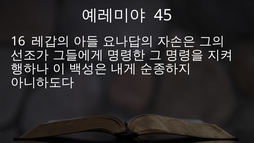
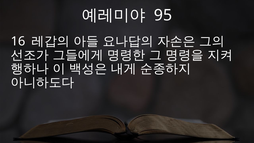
45: 45 -> 95 (163, 15)
